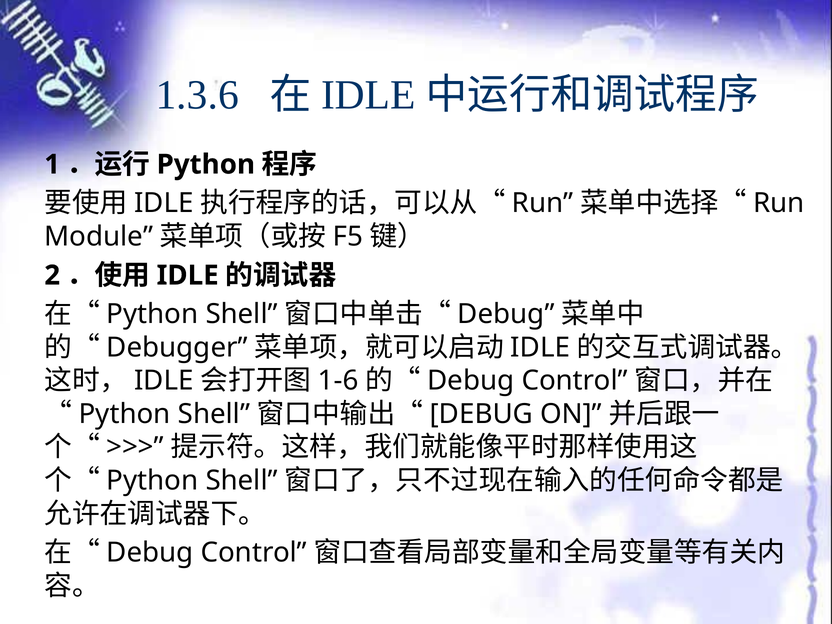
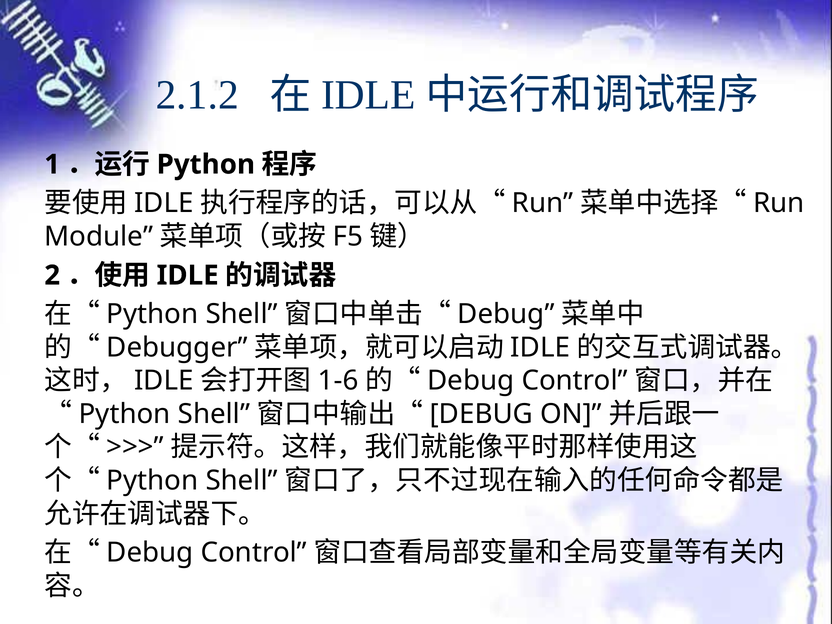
1.3.6: 1.3.6 -> 2.1.2 (197, 95)
